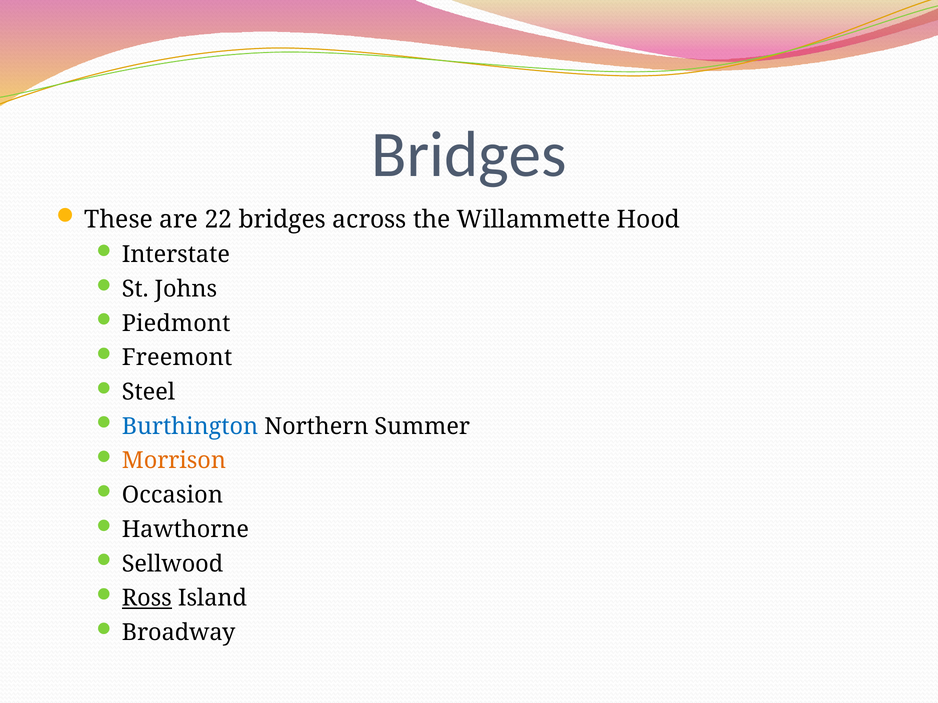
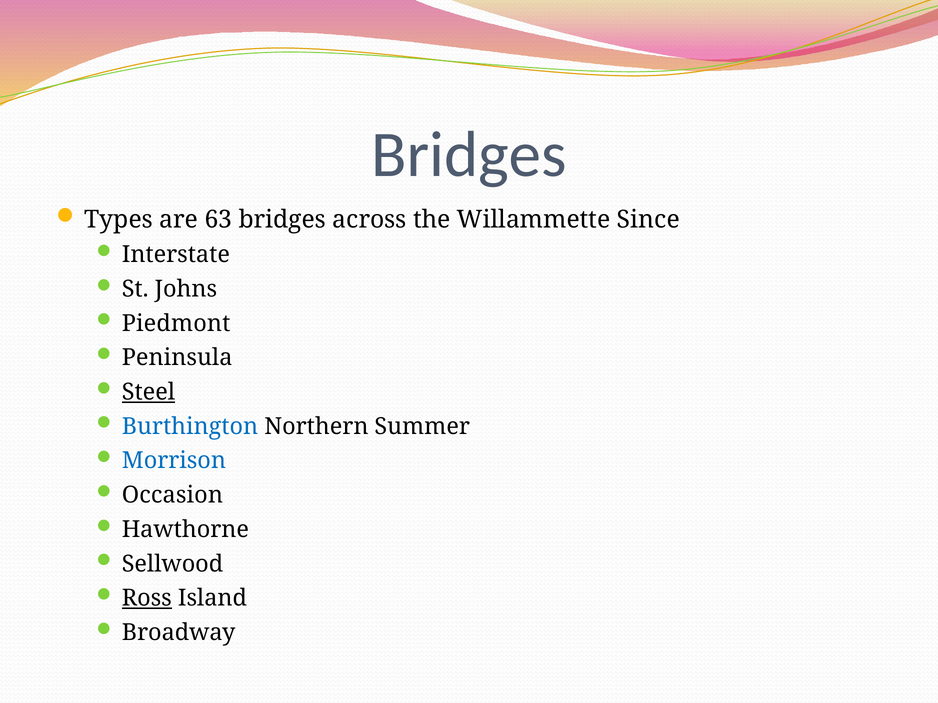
These: These -> Types (119, 220)
22: 22 -> 63 (218, 220)
Hood: Hood -> Since (648, 220)
Freemont: Freemont -> Peninsula (177, 358)
Steel underline: none -> present (148, 392)
Morrison colour: orange -> blue (174, 461)
